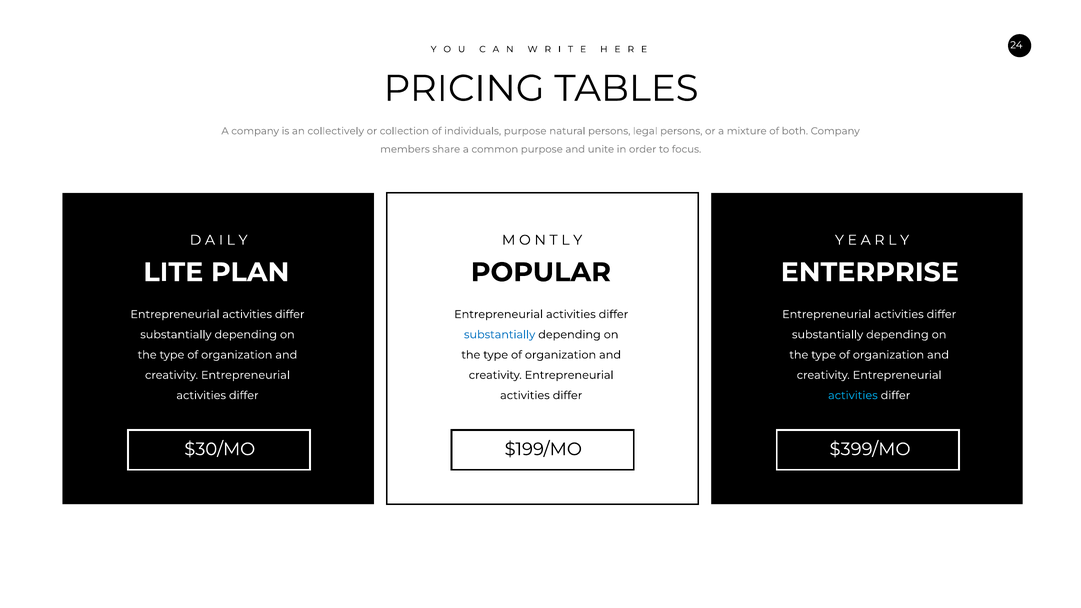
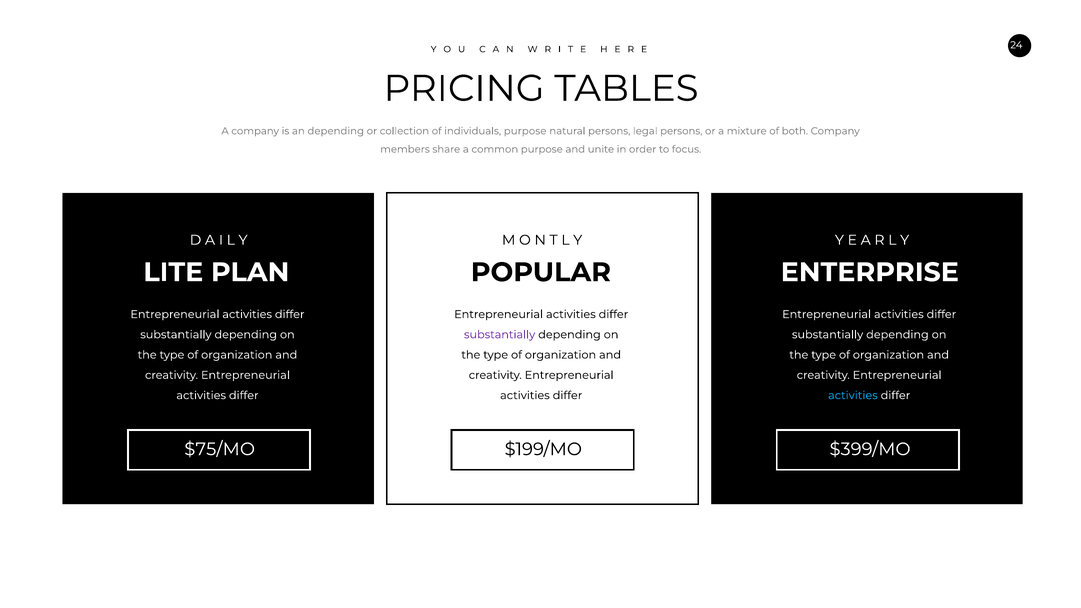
an collectively: collectively -> depending (336, 131)
substantially colour: blue -> purple (500, 335)
$30/MO: $30/MO -> $75/MO (220, 449)
